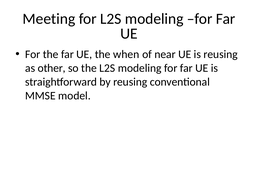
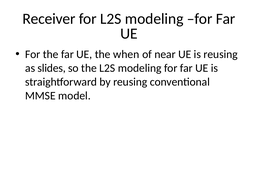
Meeting: Meeting -> Receiver (49, 19)
other: other -> slides (52, 68)
